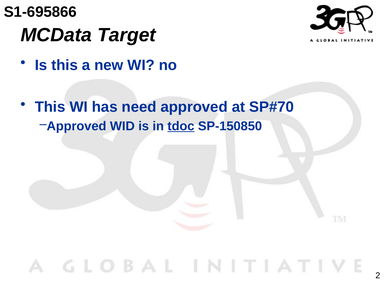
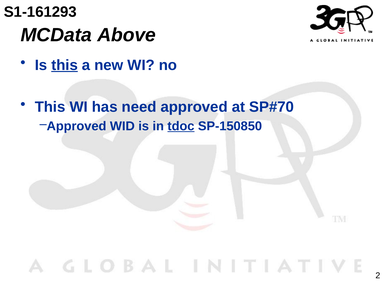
S1-695866: S1-695866 -> S1-161293 (40, 12)
Target: Target -> Above (127, 35)
this underline: none -> present (65, 65)
